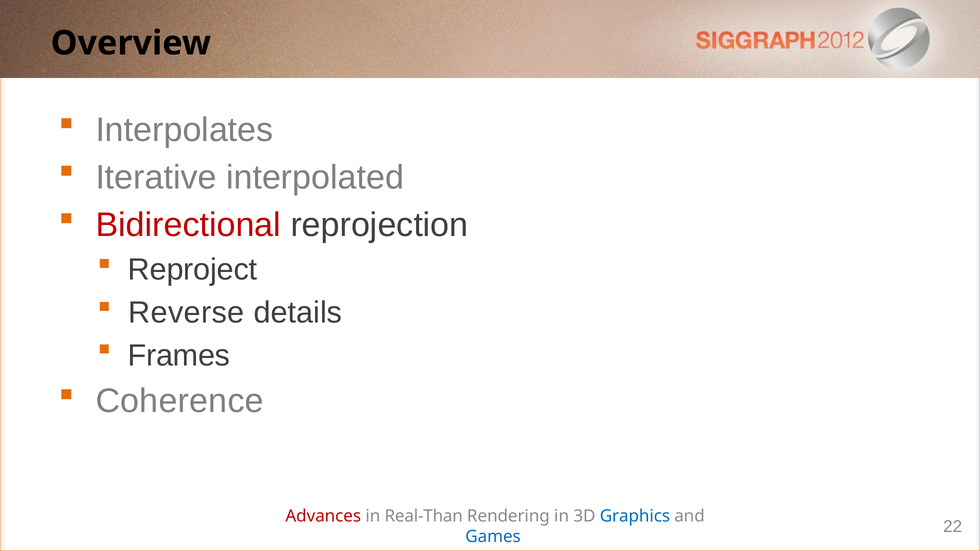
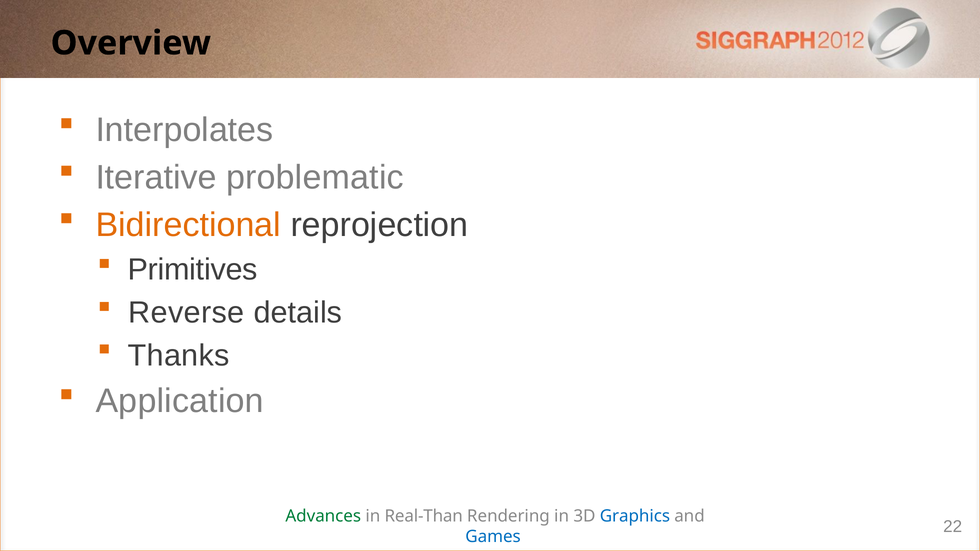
interpolated: interpolated -> problematic (315, 177)
Bidirectional colour: red -> orange (188, 225)
Reproject: Reproject -> Primitives (193, 270)
Frames: Frames -> Thanks (179, 356)
Coherence: Coherence -> Application (180, 401)
Advances colour: red -> green (323, 517)
